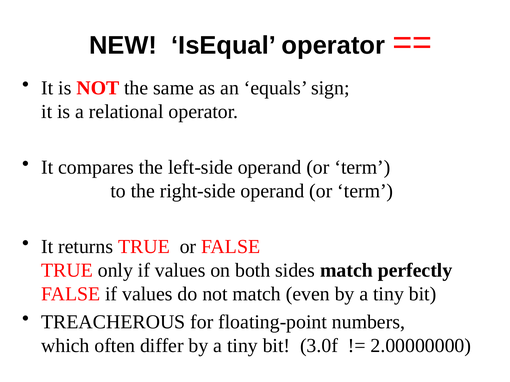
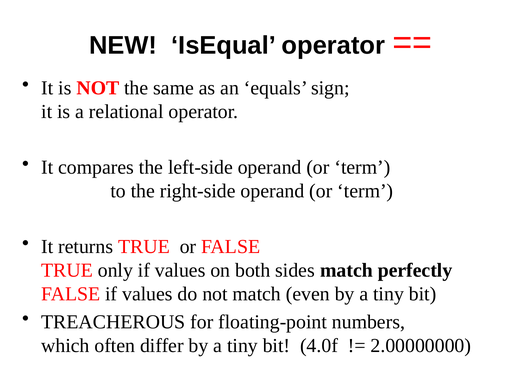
3.0f: 3.0f -> 4.0f (319, 346)
